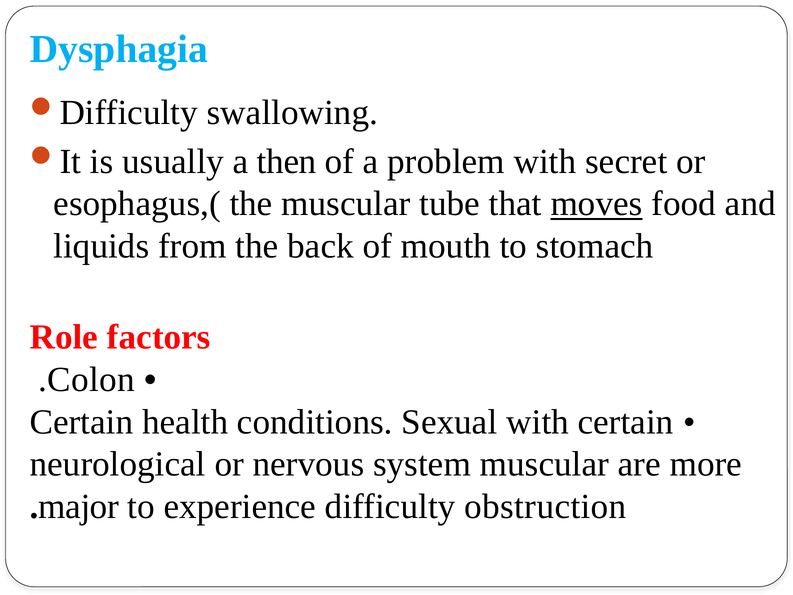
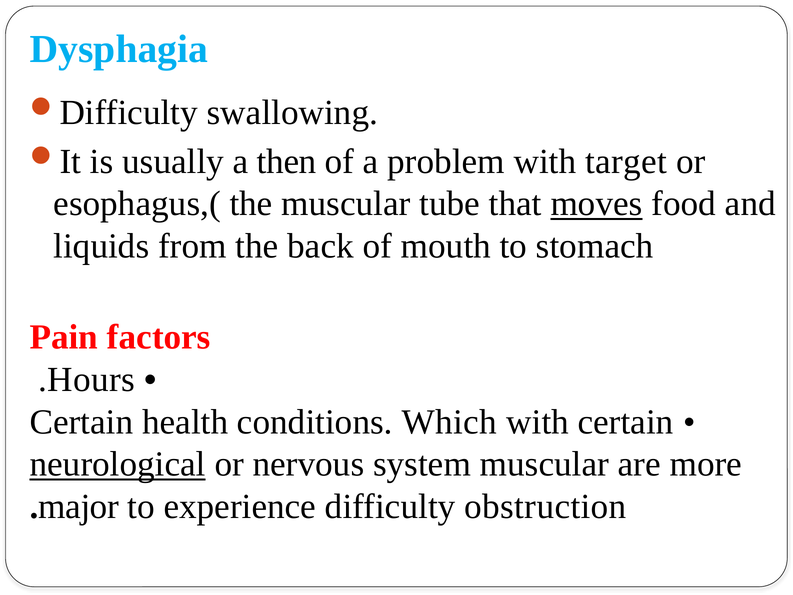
secret: secret -> target (626, 161)
Role: Role -> Pain (64, 337)
Colon: Colon -> Hours (91, 379)
Sexual: Sexual -> Which (449, 422)
neurological underline: none -> present (118, 464)
